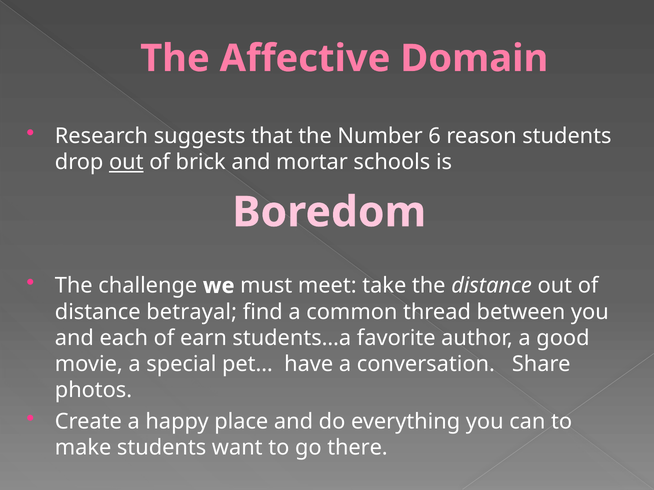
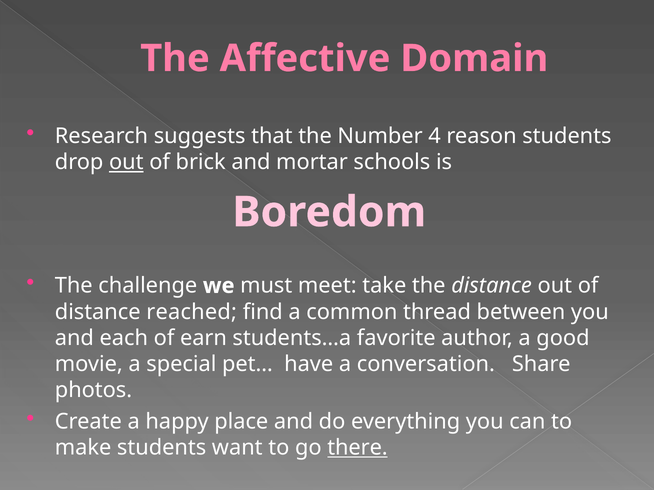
6: 6 -> 4 (435, 136)
betrayal: betrayal -> reached (192, 312)
there underline: none -> present (358, 448)
